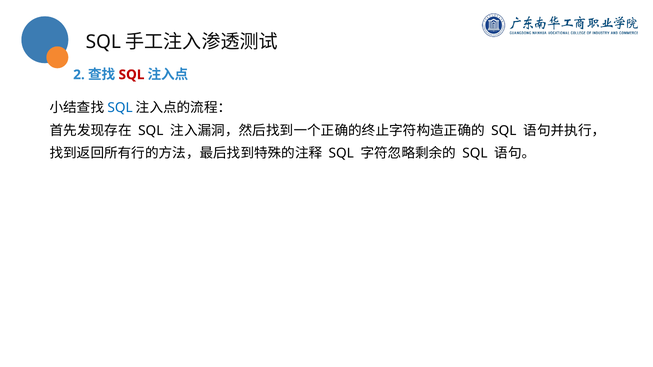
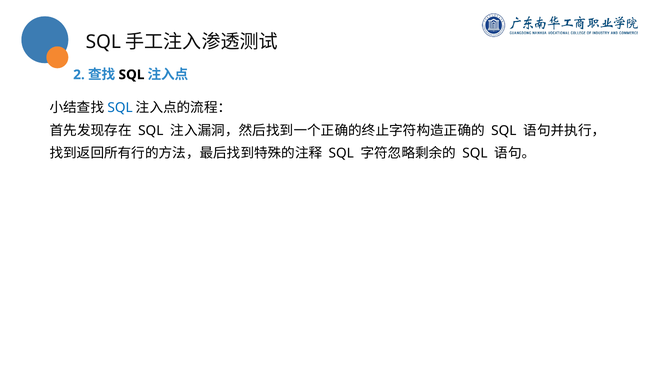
SQL colour: red -> black (131, 75)
